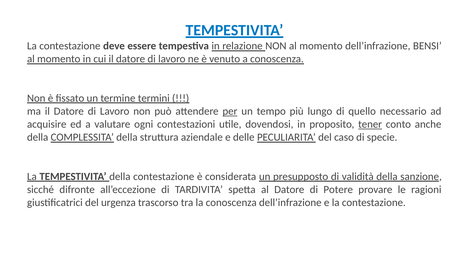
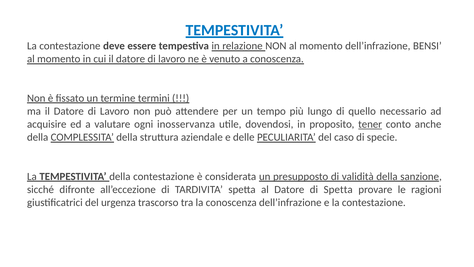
per underline: present -> none (230, 111)
contestazioni: contestazioni -> inosservanza (186, 124)
di Potere: Potere -> Spetta (338, 189)
